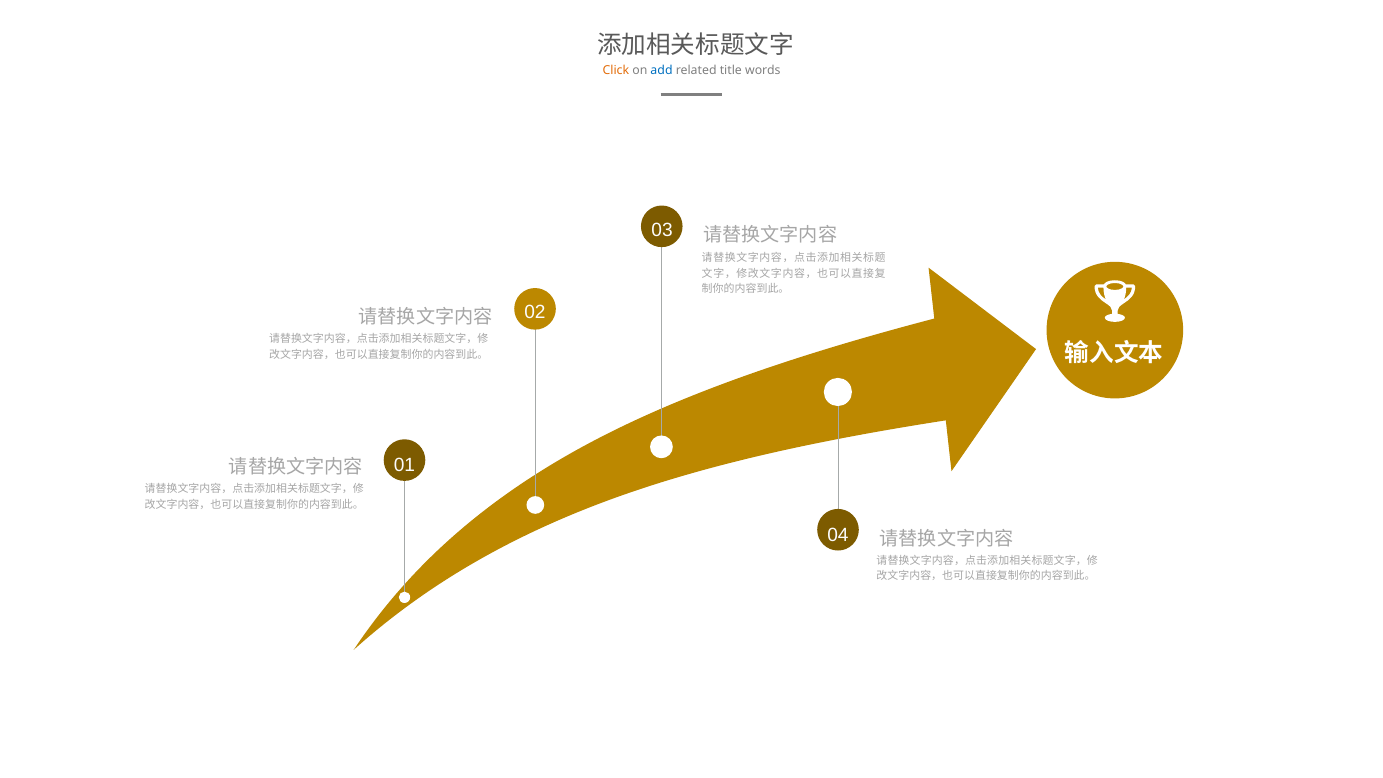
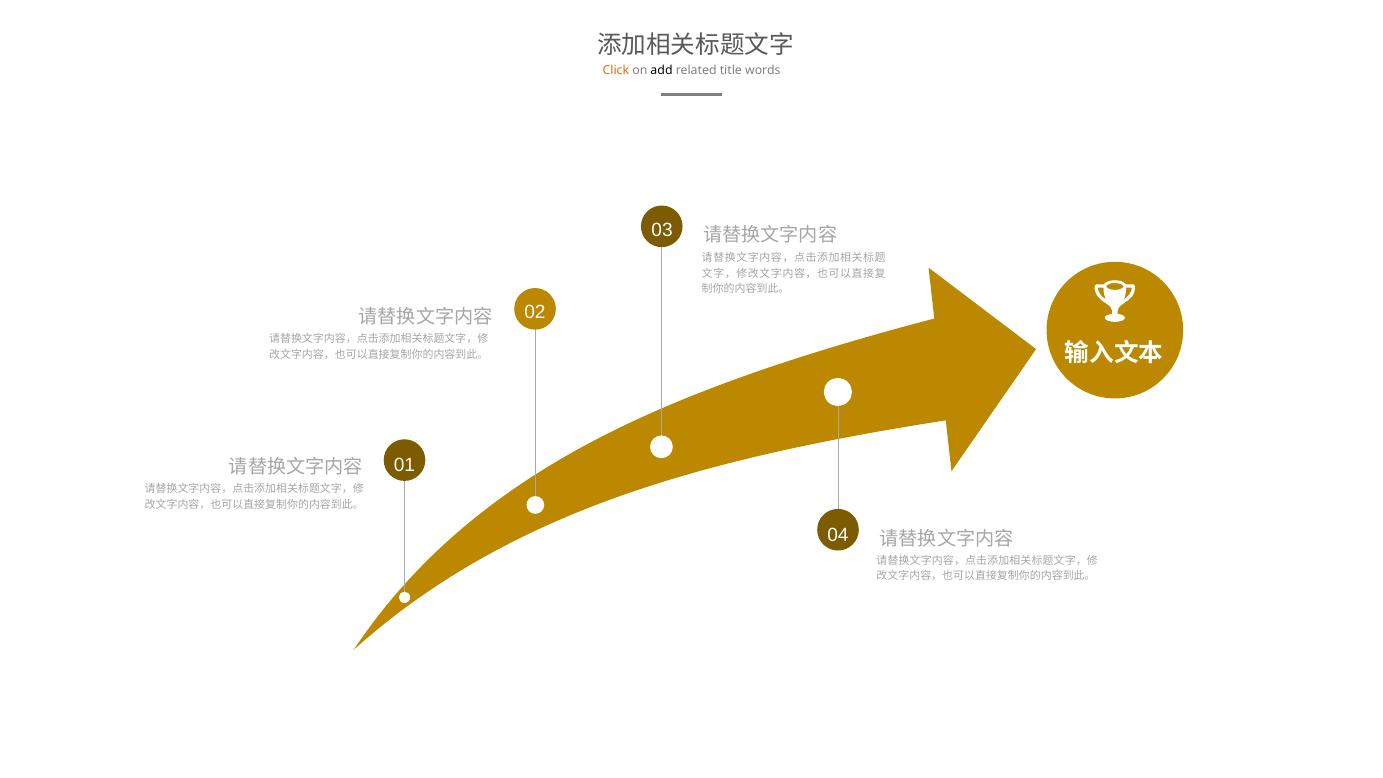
add colour: blue -> black (662, 71)
